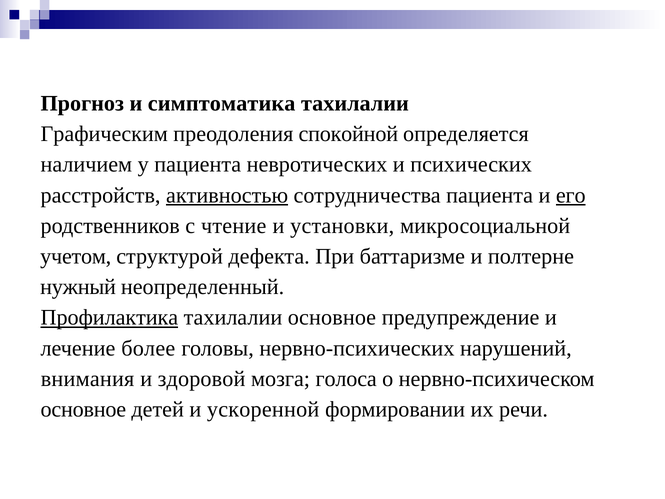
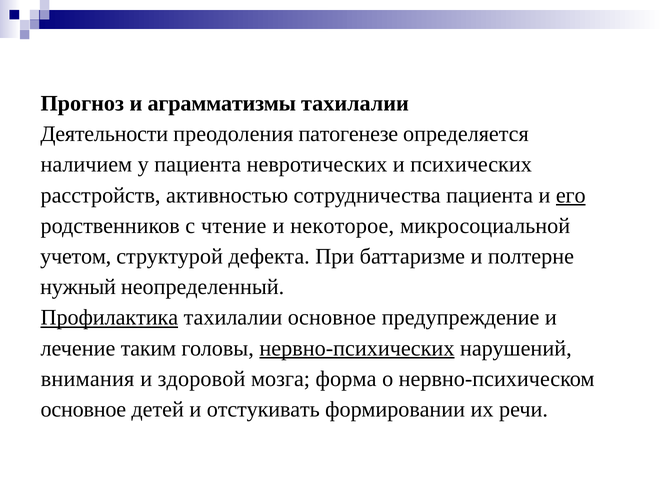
симптоматика: симптоматика -> аграмматизмы (222, 103)
Графическим: Графическим -> Деятельности (104, 134)
спокойной: спокойной -> патогенезе (348, 134)
активностью underline: present -> none (227, 195)
установки: установки -> некоторое (342, 226)
более: более -> таким (149, 348)
нервно-психических underline: none -> present (357, 348)
голоса: голоса -> форма (346, 379)
ускоренной: ускоренной -> отстукивать (263, 409)
